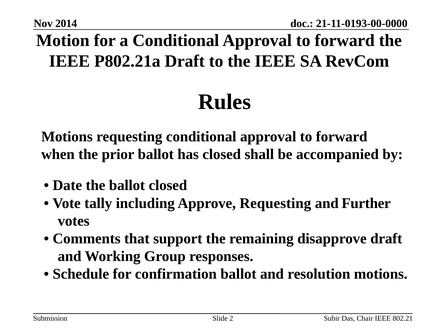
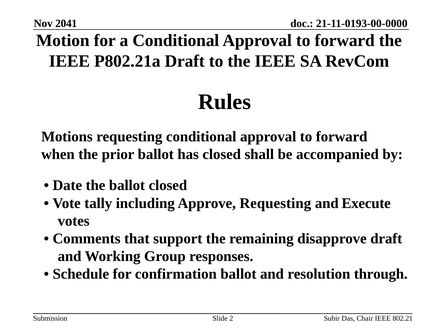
2014: 2014 -> 2041 (66, 24)
Further: Further -> Execute (366, 203)
resolution motions: motions -> through (381, 274)
